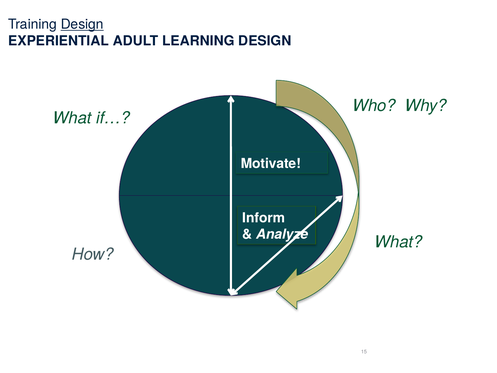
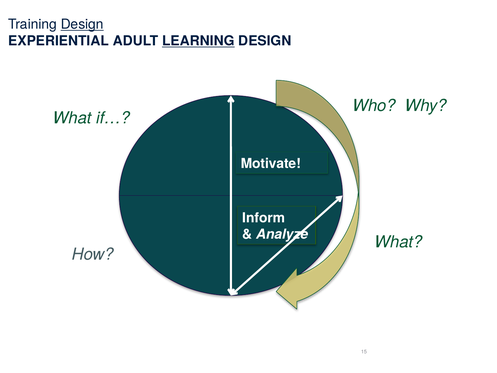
LEARNING underline: none -> present (198, 41)
